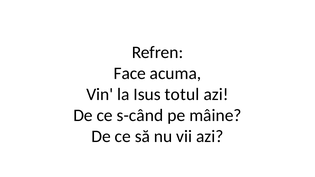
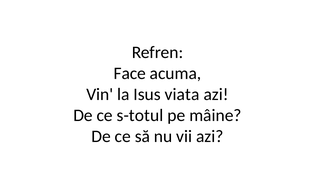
totul: totul -> viata (182, 95)
s-când: s-când -> s-totul (140, 116)
